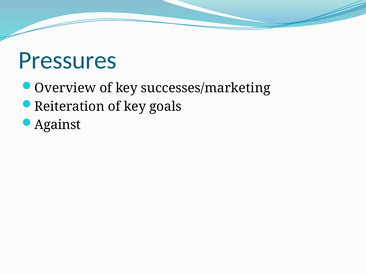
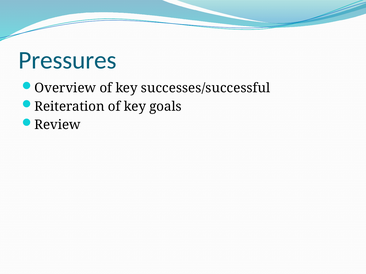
successes/marketing: successes/marketing -> successes/successful (206, 88)
Against: Against -> Review (58, 125)
